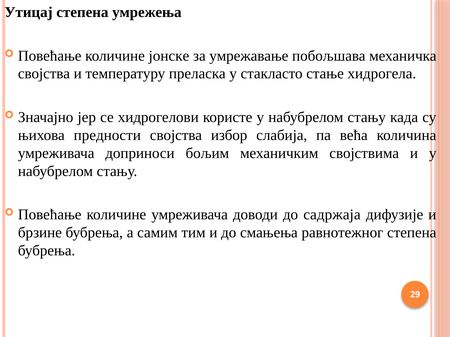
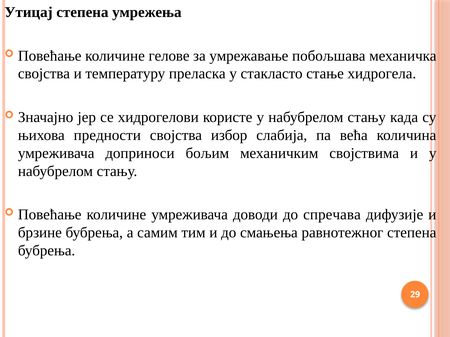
јонске: јонске -> гелове (169, 56)
садржаја: садржаја -> спречава (332, 215)
